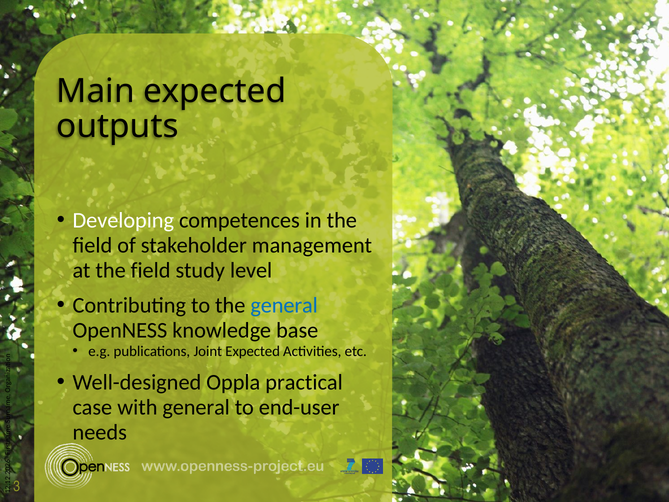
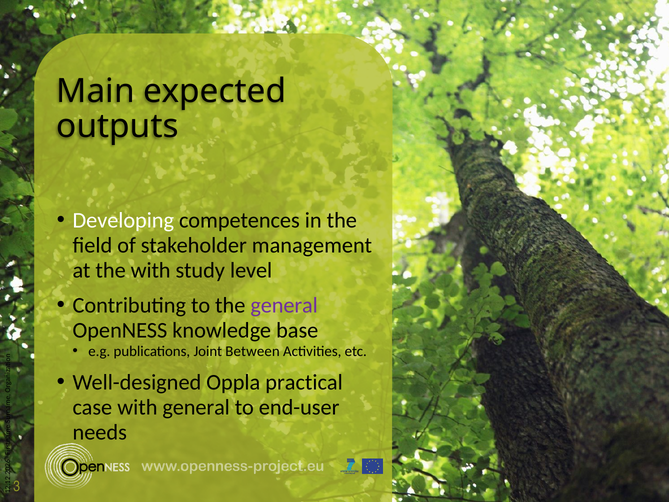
at the field: field -> with (151, 270)
general colour: blue -> purple (284, 305)
Joint Expected: Expected -> Between (253, 351)
